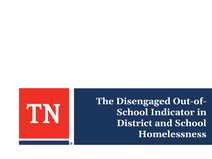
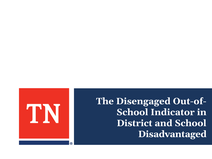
Homelessness: Homelessness -> Disadvantaged (172, 134)
